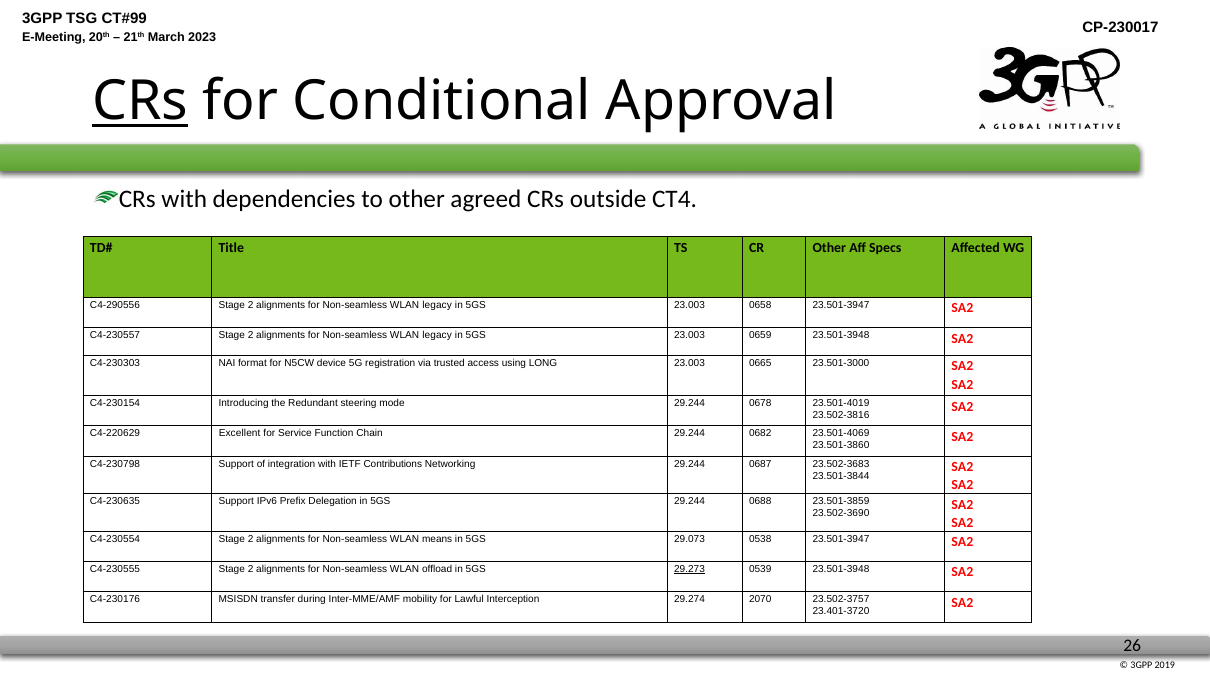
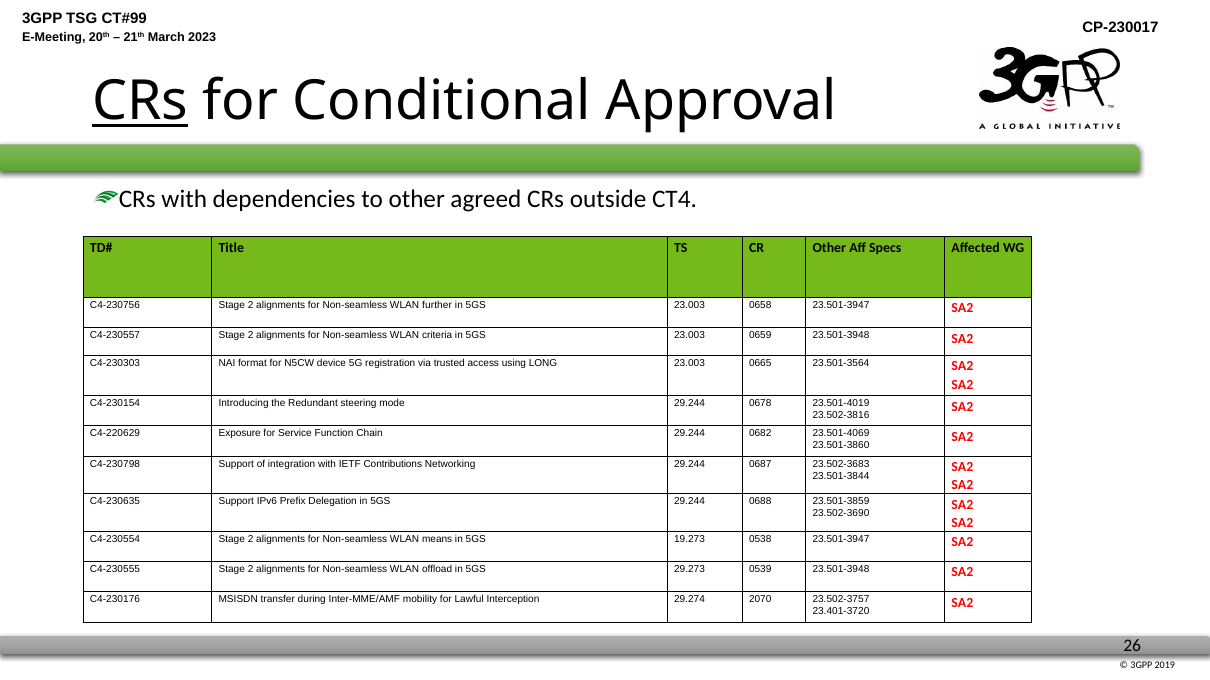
C4-290556: C4-290556 -> C4-230756 (115, 305)
legacy: legacy -> further (437, 305)
legacy: legacy -> criteria (437, 336)
23.501-3000: 23.501-3000 -> 23.501-3564 (841, 363)
Excellent: Excellent -> Exposure (240, 434)
29.073: 29.073 -> 19.273 (689, 539)
29.273 underline: present -> none (689, 570)
